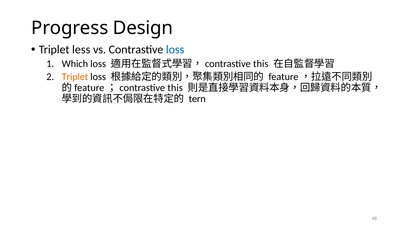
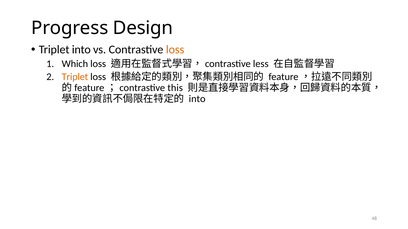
Triplet less: less -> into (81, 50)
loss colour: blue -> orange (175, 50)
this: this -> less (261, 64)
tern: tern -> into (197, 99)
